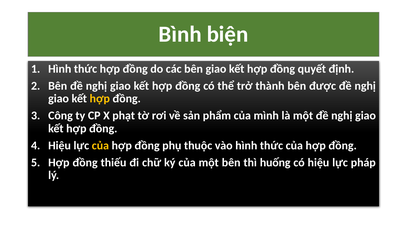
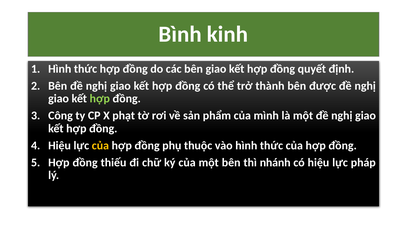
biện: biện -> kinh (227, 34)
hợp colour: yellow -> light green (100, 99)
huống: huống -> nhánh (275, 163)
